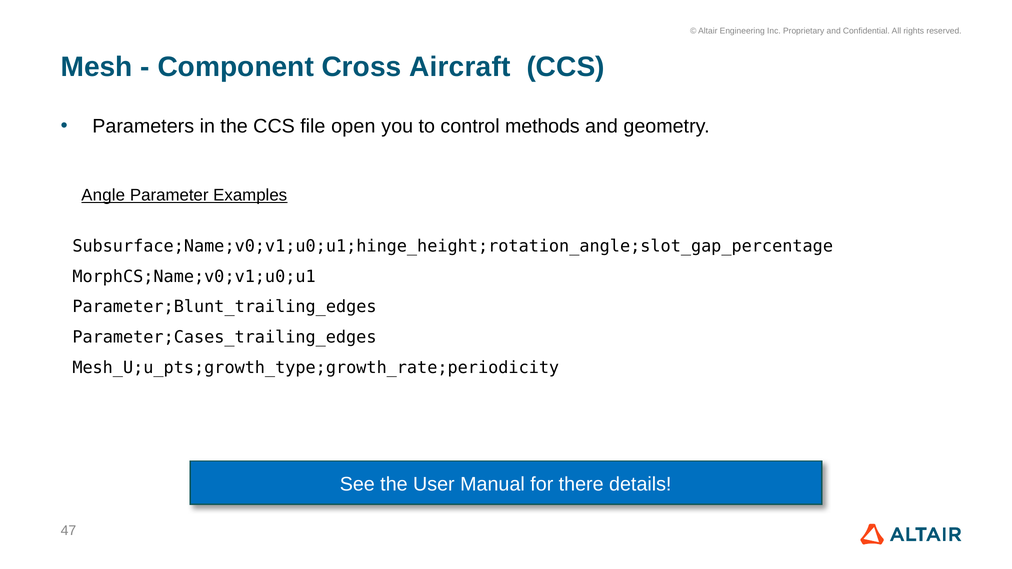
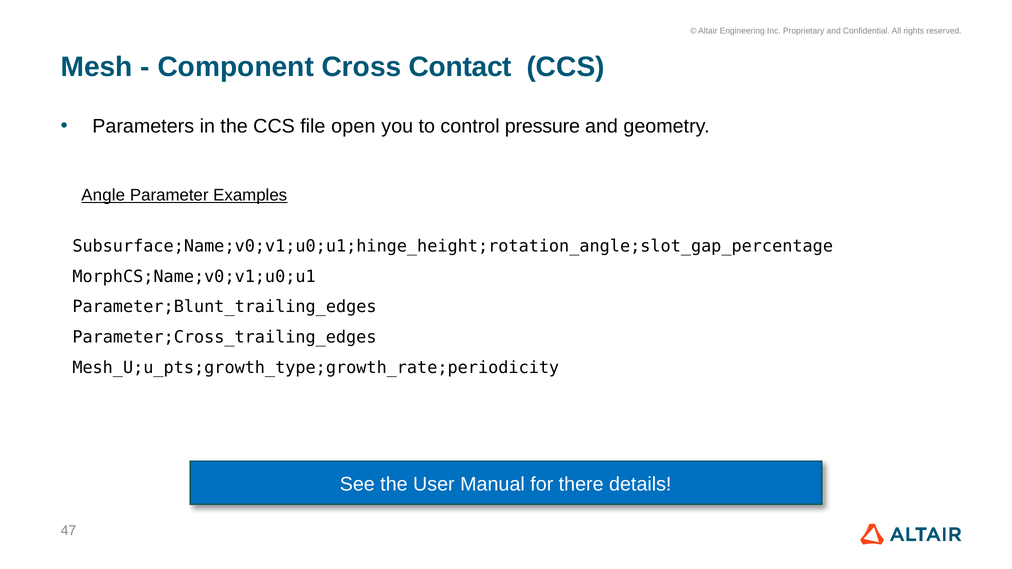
Aircraft: Aircraft -> Contact (460, 67)
methods: methods -> pressure (542, 126)
Parameter;Cases_trailing_edges: Parameter;Cases_trailing_edges -> Parameter;Cross_trailing_edges (224, 337)
